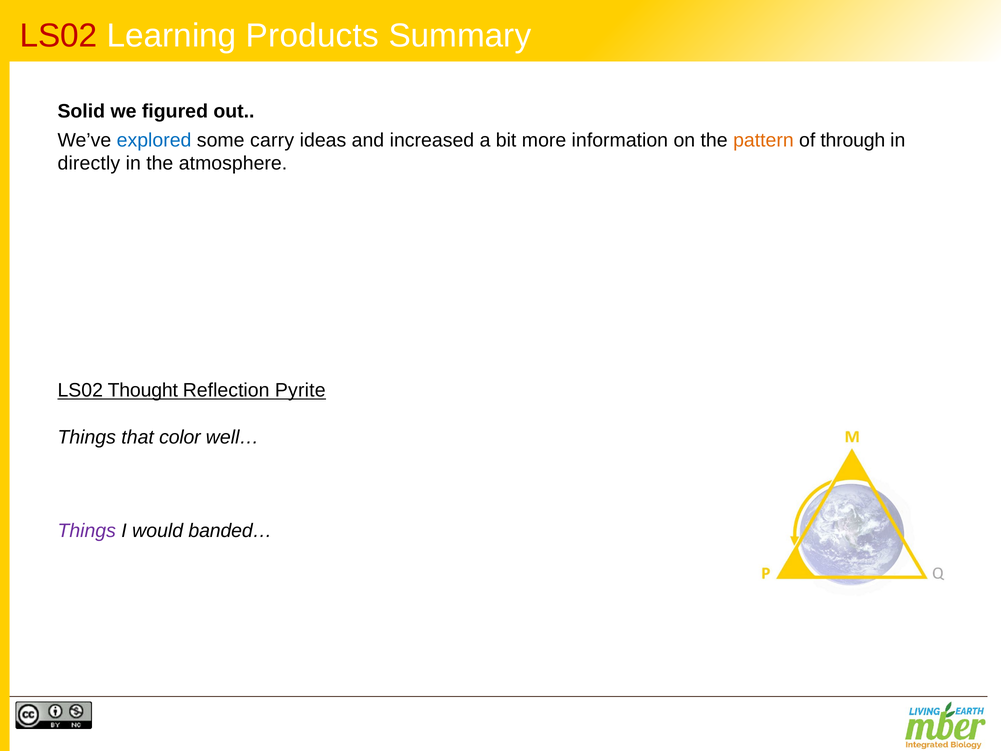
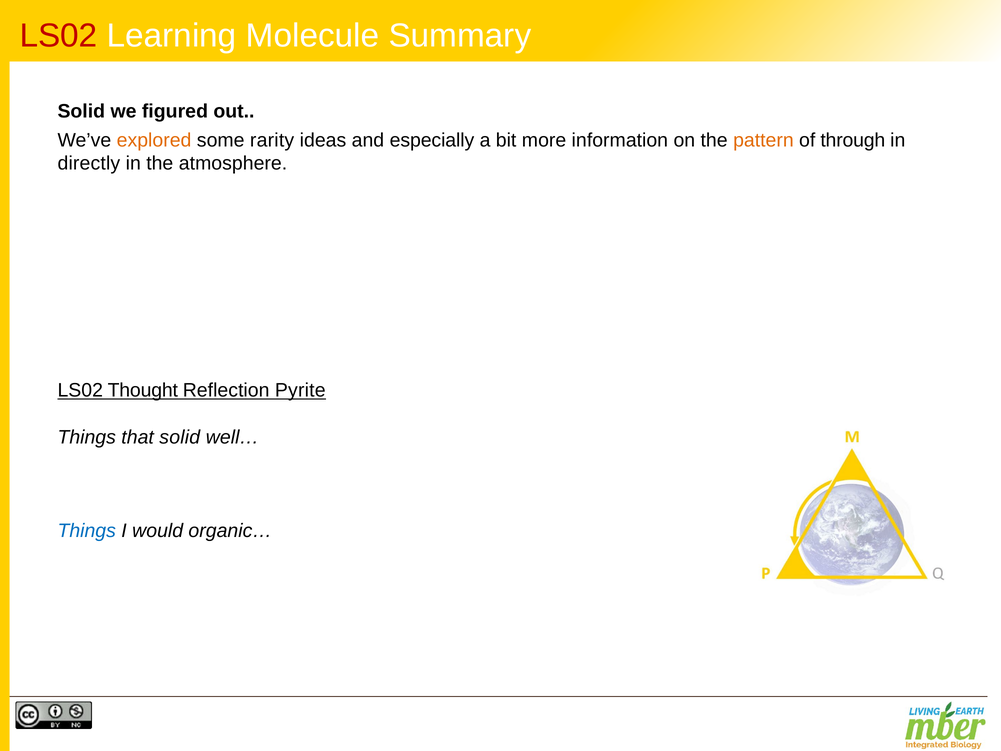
Products: Products -> Molecule (313, 36)
explored colour: blue -> orange (154, 140)
carry: carry -> rarity (272, 140)
increased: increased -> especially (432, 140)
that color: color -> solid (180, 437)
Things colour: purple -> blue (87, 531)
banded…: banded… -> organic… (230, 531)
